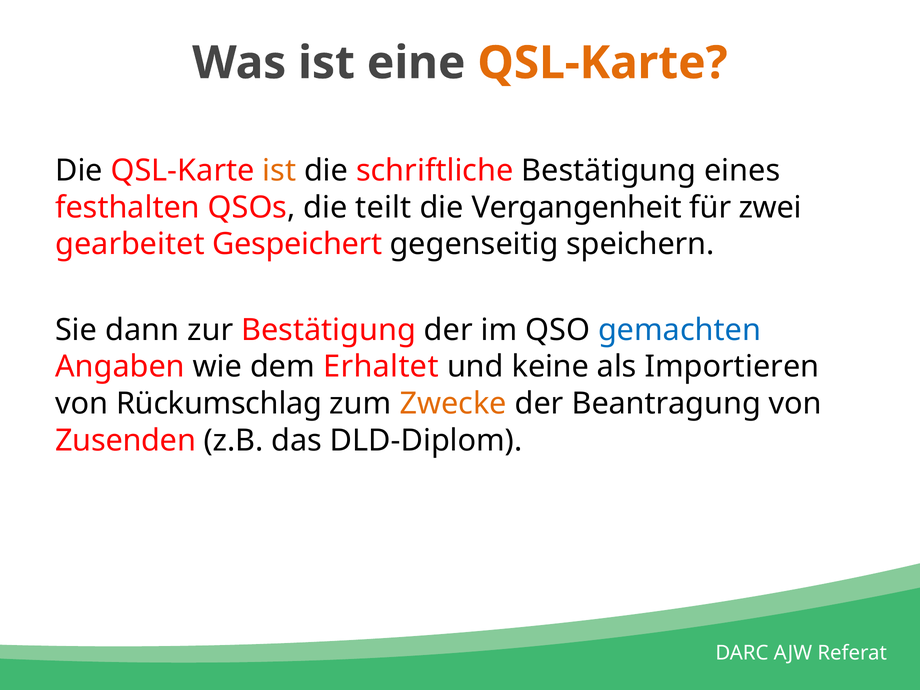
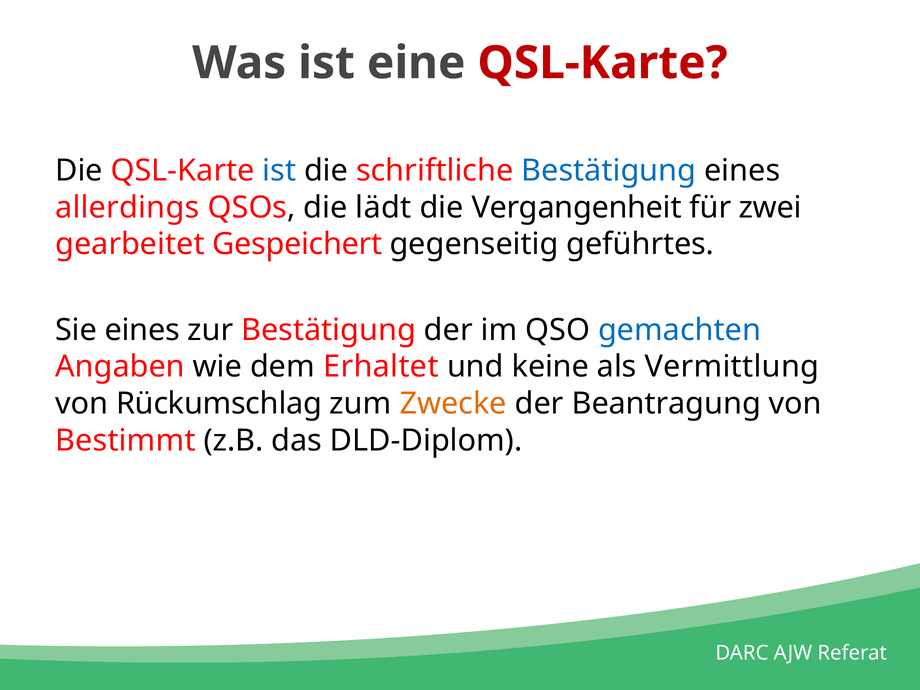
QSL-Karte colour: orange -> red (603, 63)
ist colour: orange -> blue (279, 171)
Bestätigung colour: black -> blue (609, 171)
festhalten: festhalten -> allerdings (127, 207)
teilt: teilt -> lädt (383, 207)
speichern: speichern -> geführtes (640, 244)
Sie dann: dann -> eines (142, 330)
Importieren: Importieren -> Vermittlung (732, 367)
Zusenden: Zusenden -> Bestimmt (125, 440)
